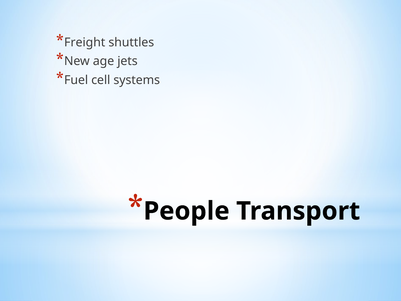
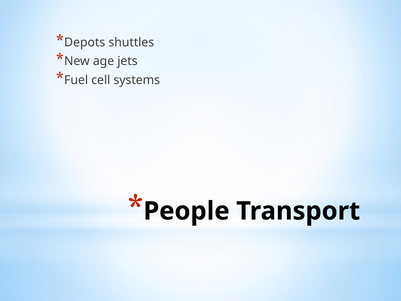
Freight: Freight -> Depots (85, 42)
